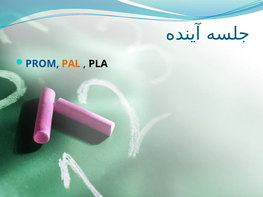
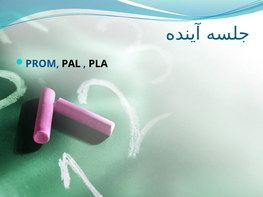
PAL colour: orange -> black (71, 64)
